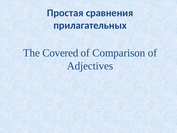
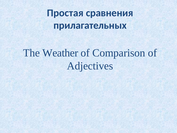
Covered: Covered -> Weather (60, 53)
